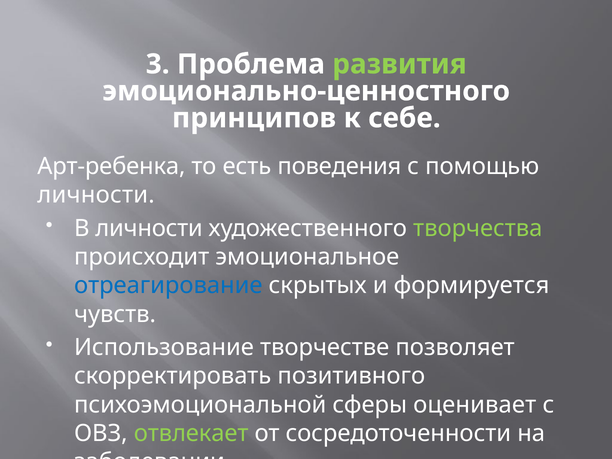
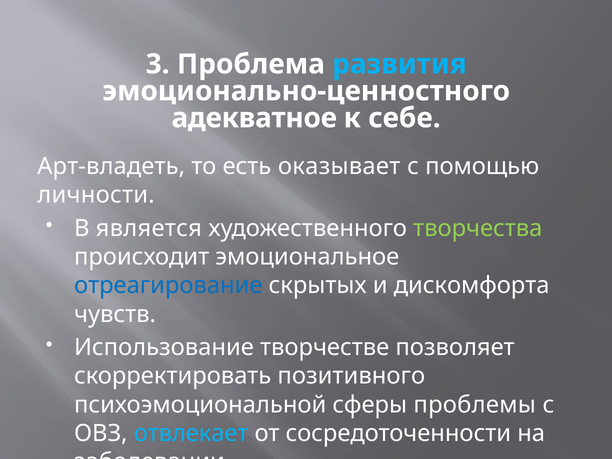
развития colour: light green -> light blue (399, 64)
принципов: принципов -> адекватное (254, 118)
Арт-ребенка: Арт-ребенка -> Арт-владеть (111, 167)
поведения: поведения -> оказывает (339, 167)
В личности: личности -> является (149, 228)
формируется: формируется -> дискомфорта (472, 286)
оценивает: оценивает -> проблемы (475, 405)
отвлекает colour: light green -> light blue (191, 433)
